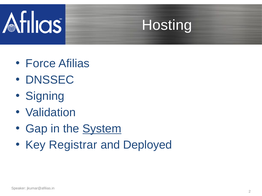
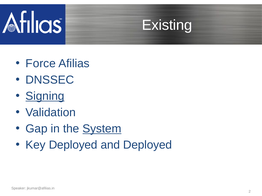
Hosting: Hosting -> Existing (167, 25)
Signing underline: none -> present (45, 96)
Key Registrar: Registrar -> Deployed (73, 145)
